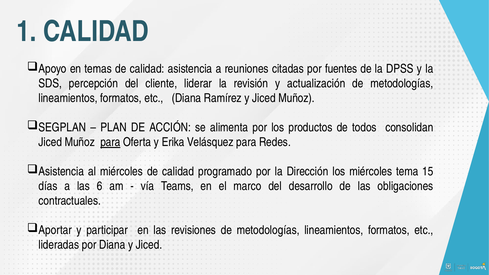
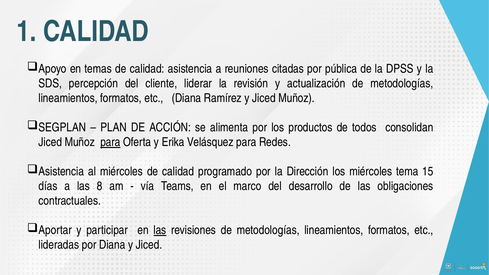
fuentes: fuentes -> pública (341, 69)
6: 6 -> 8 (100, 186)
las underline: none -> present (160, 230)
